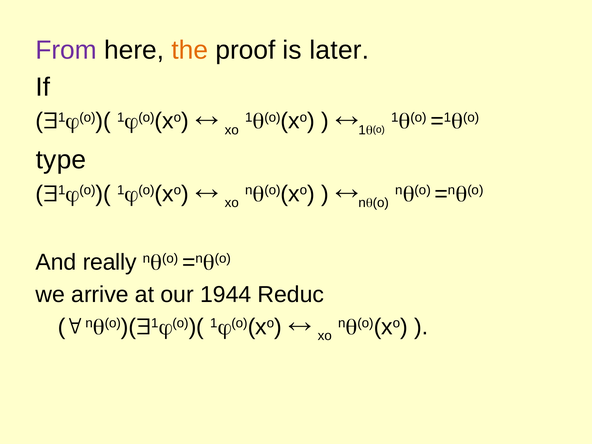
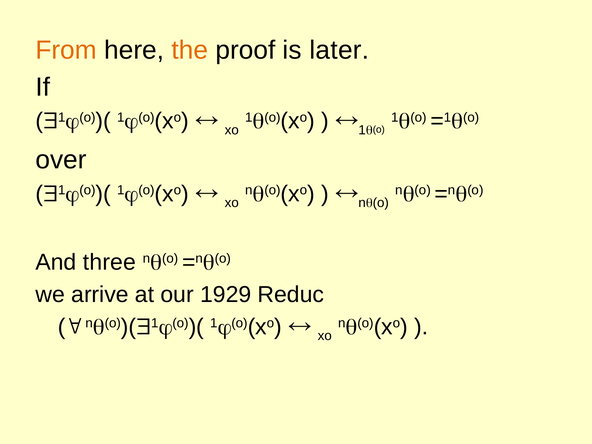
From colour: purple -> orange (66, 50)
type: type -> over (61, 160)
really: really -> three (109, 262)
1944: 1944 -> 1929 (226, 295)
